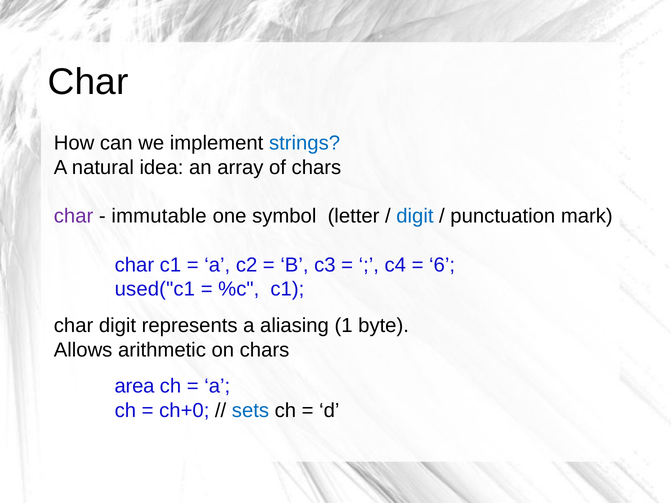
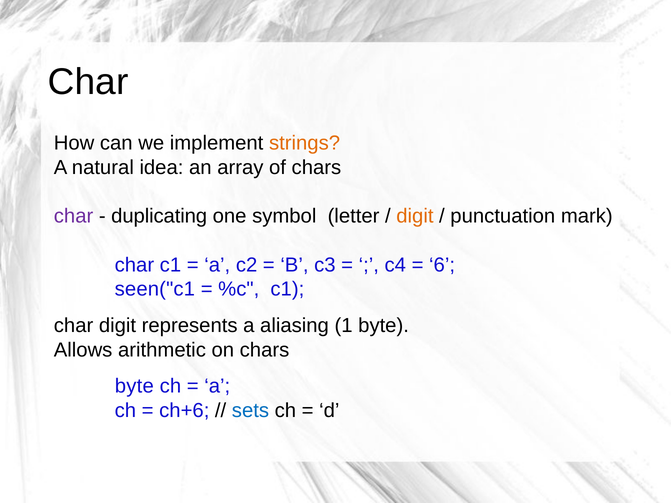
strings colour: blue -> orange (305, 143)
immutable: immutable -> duplicating (159, 216)
digit colour: blue -> orange (415, 216)
used("c1: used("c1 -> seen("c1 (155, 289)
area: area -> byte (134, 386)
ch+0: ch+0 -> ch+6 (184, 411)
